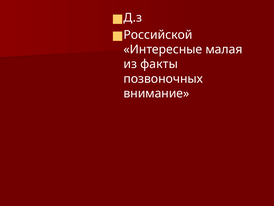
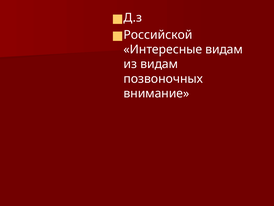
Интересные малая: малая -> видам (224, 49)
из факты: факты -> видам (159, 64)
